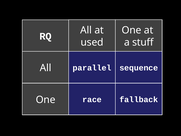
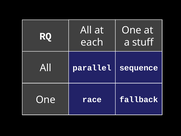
used: used -> each (92, 42)
